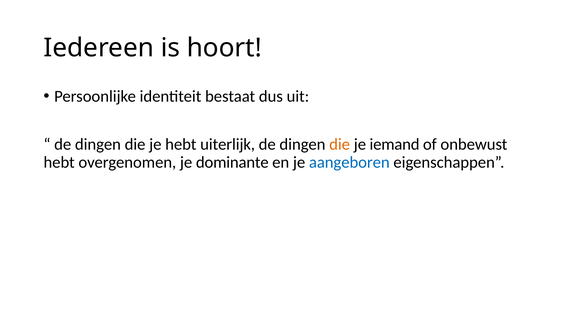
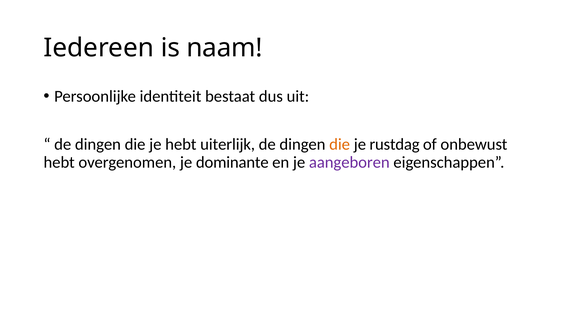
hoort: hoort -> naam (224, 48)
iemand: iemand -> rustdag (395, 144)
aangeboren colour: blue -> purple (349, 162)
